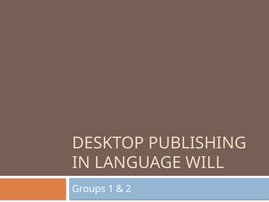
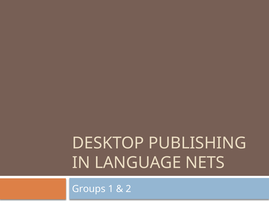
WILL: WILL -> NETS (205, 163)
